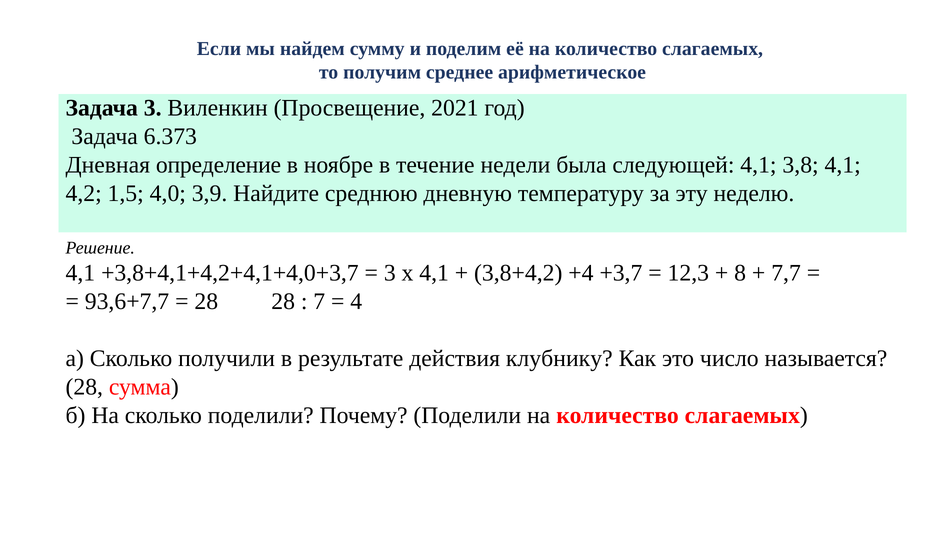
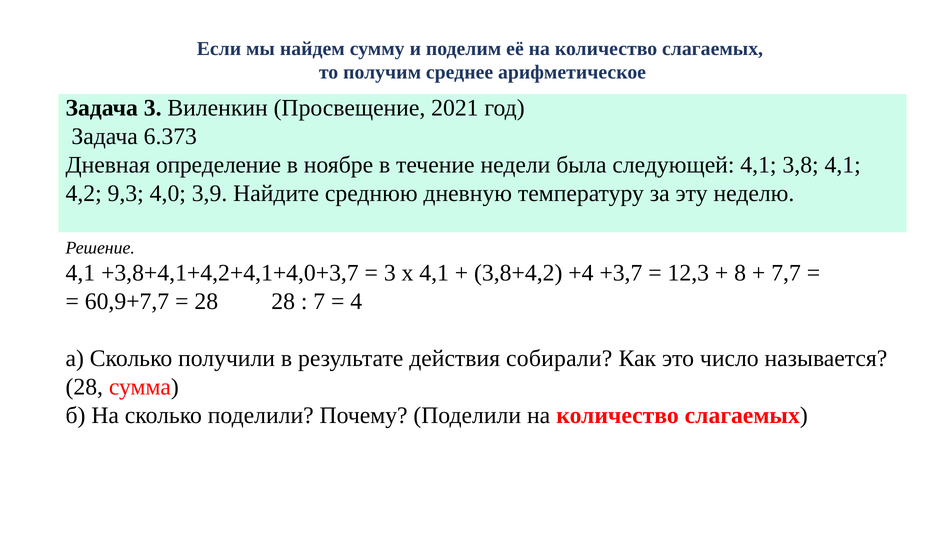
1,5: 1,5 -> 9,3 (126, 193)
93,6+7,7: 93,6+7,7 -> 60,9+7,7 (127, 301)
клубнику: клубнику -> собирали (559, 358)
